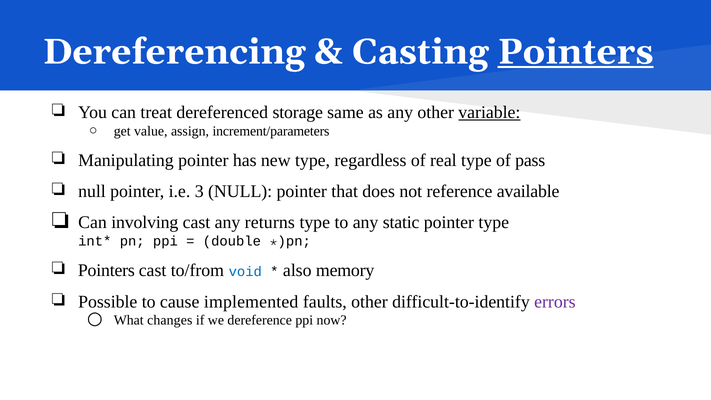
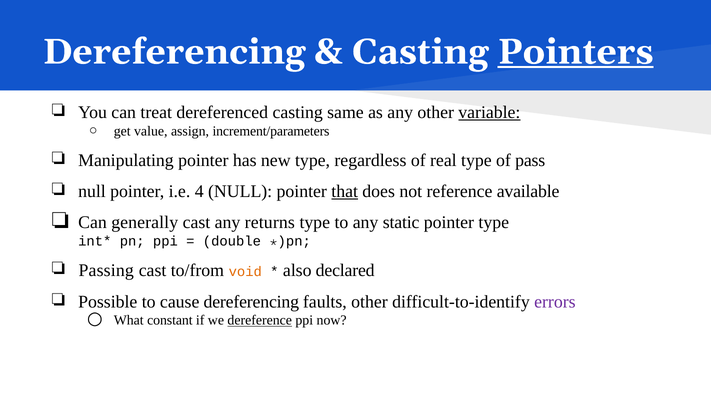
dereferenced storage: storage -> casting (298, 112)
3: 3 -> 4 (199, 191)
that underline: none -> present (345, 191)
involving: involving -> generally (145, 223)
Pointers: Pointers -> Passing (106, 270)
void colour: blue -> orange (245, 272)
memory: memory -> declared (345, 270)
cause implemented: implemented -> dereferencing (251, 302)
changes: changes -> constant (170, 320)
dereference underline: none -> present (260, 320)
